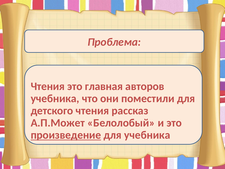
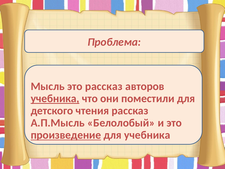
Чтения: Чтения -> Мысль (48, 86)
это главная: главная -> рассказ (104, 86)
учебника underline: none -> present (55, 98)
А.П.Может: А.П.Может -> А.П.Мысль (58, 123)
